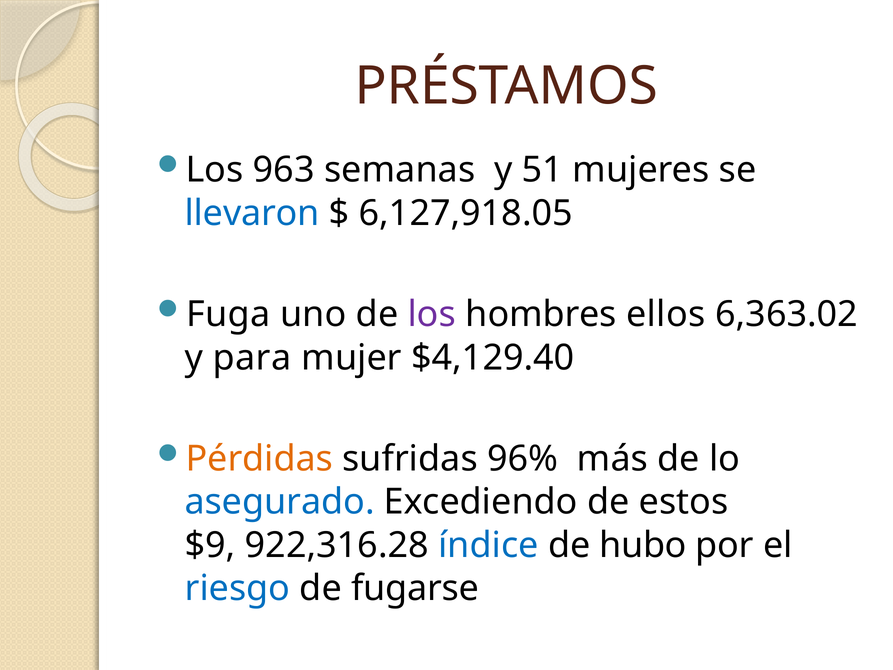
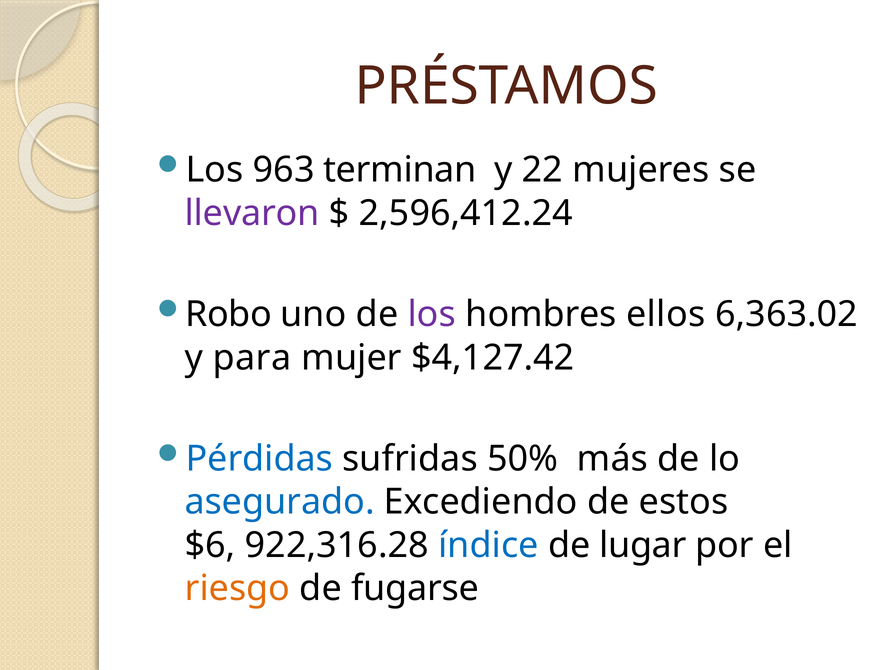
semanas: semanas -> terminan (400, 170)
51: 51 -> 22 (542, 170)
llevaron colour: blue -> purple (252, 213)
6,127,918.05: 6,127,918.05 -> 2,596,412.24 (466, 213)
Fuga: Fuga -> Robo (228, 314)
$4,129.40: $4,129.40 -> $4,127.42 (493, 357)
Pérdidas colour: orange -> blue (259, 459)
96%: 96% -> 50% (523, 459)
$9: $9 -> $6 (210, 545)
hubo: hubo -> lugar (643, 545)
riesgo colour: blue -> orange (237, 588)
